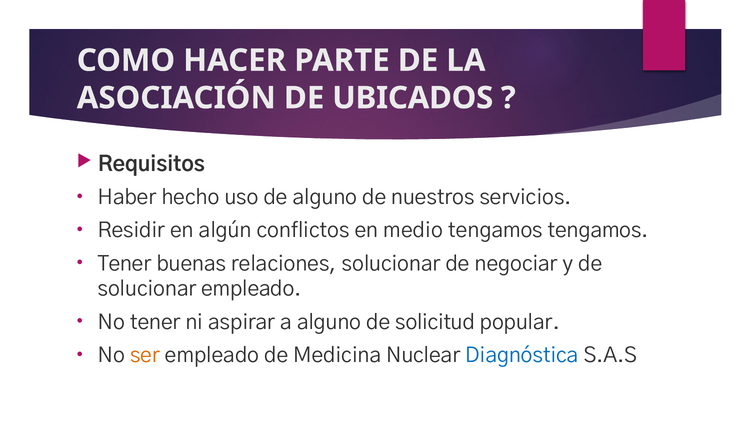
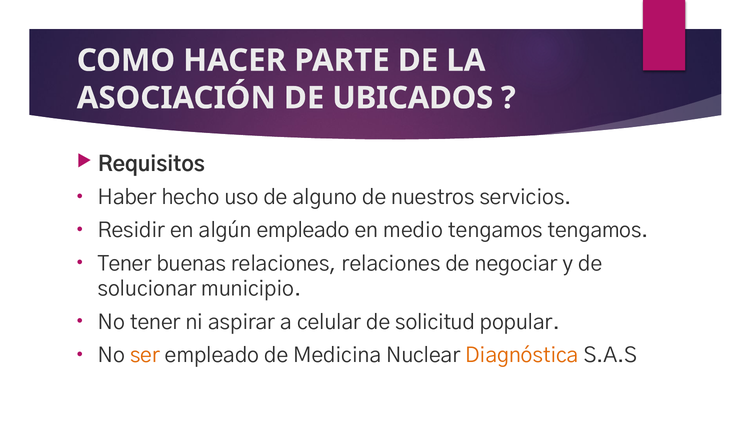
algún conflictos: conflictos -> empleado (303, 231)
relaciones solucionar: solucionar -> relaciones (391, 264)
solucionar empleado: empleado -> municipio (251, 289)
a alguno: alguno -> celular (329, 322)
Diagnóstica colour: blue -> orange (522, 356)
